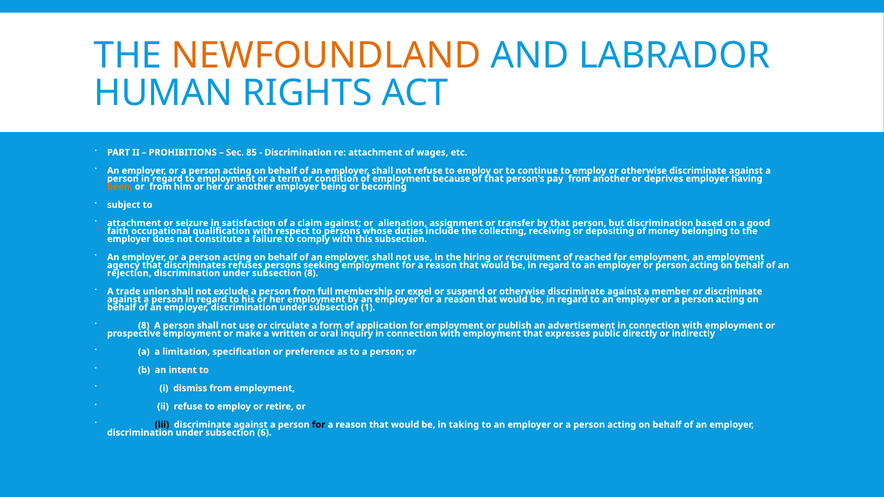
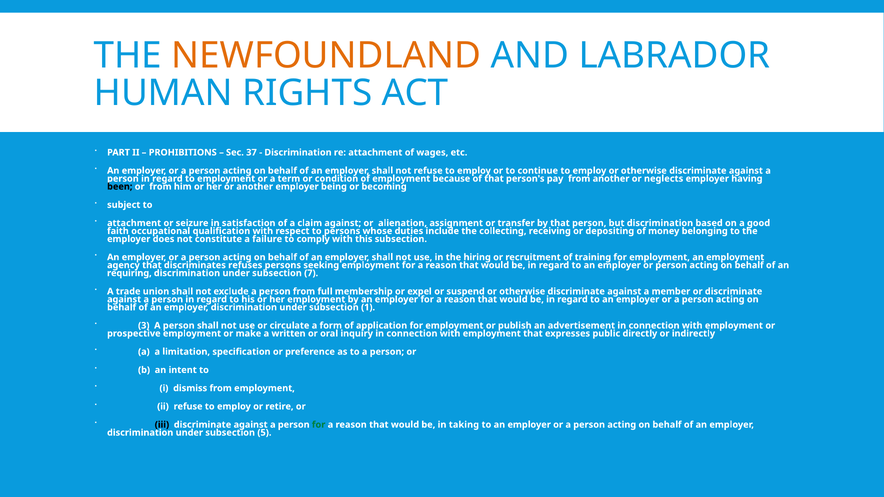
85: 85 -> 37 (251, 153)
deprives: deprives -> neglects (664, 179)
been colour: orange -> black (120, 187)
reached: reached -> training (593, 257)
rejection: rejection -> requiring (129, 273)
subsection 8: 8 -> 7 (311, 273)
8: 8 -> 3 (144, 326)
for colour: black -> green (319, 425)
6: 6 -> 5 (264, 433)
